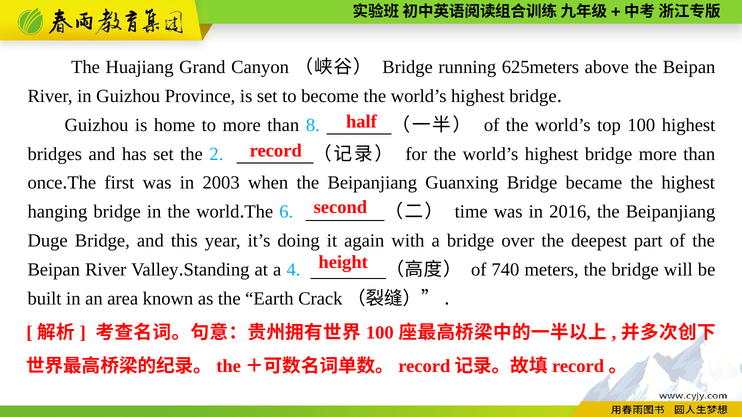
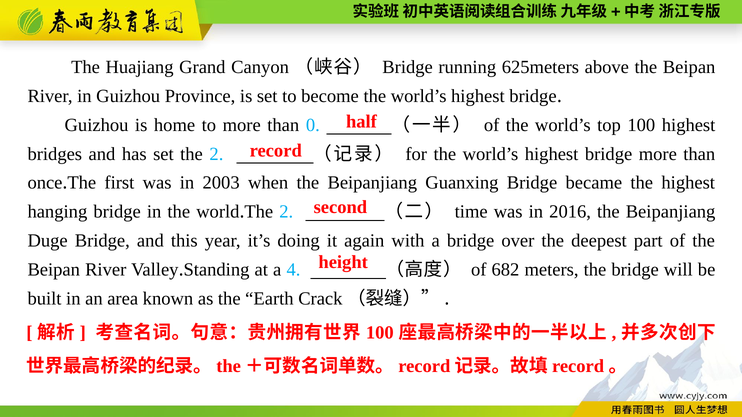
8: 8 -> 0 (313, 125)
6: 6 -> 2 (286, 212)
740: 740 -> 682 (505, 270)
